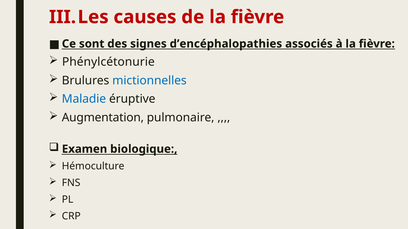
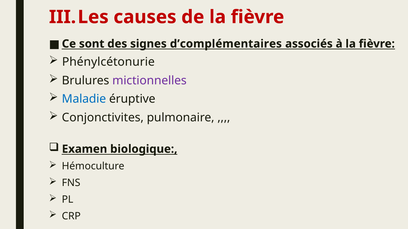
d’encéphalopathies: d’encéphalopathies -> d’complémentaires (226, 44)
mictionnelles colour: blue -> purple (149, 81)
Augmentation: Augmentation -> Conjonctivites (103, 118)
